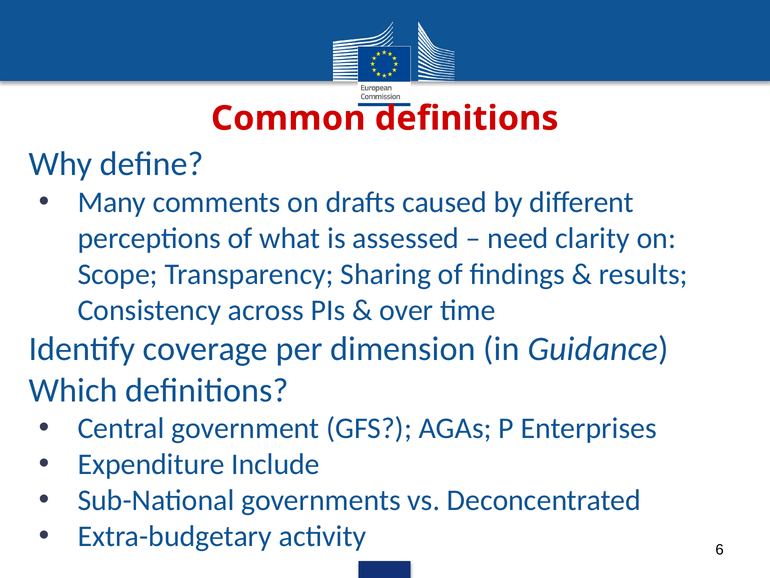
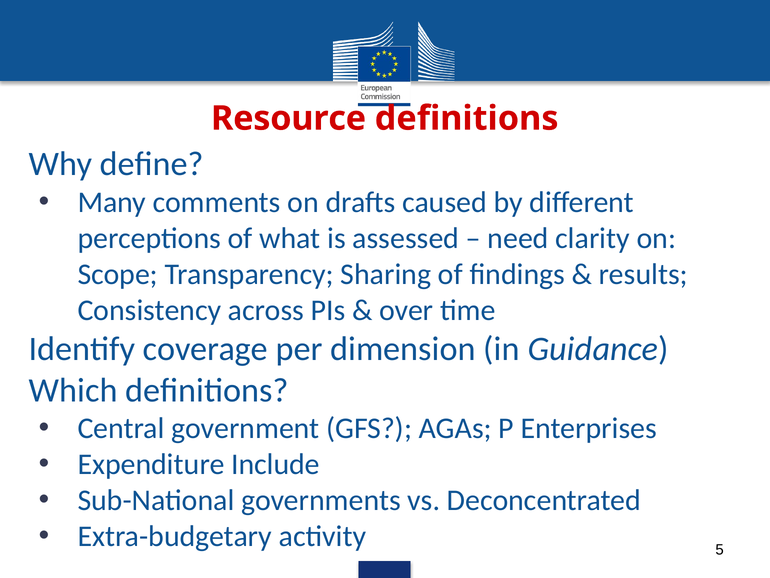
Common: Common -> Resource (289, 118)
6: 6 -> 5 (720, 549)
